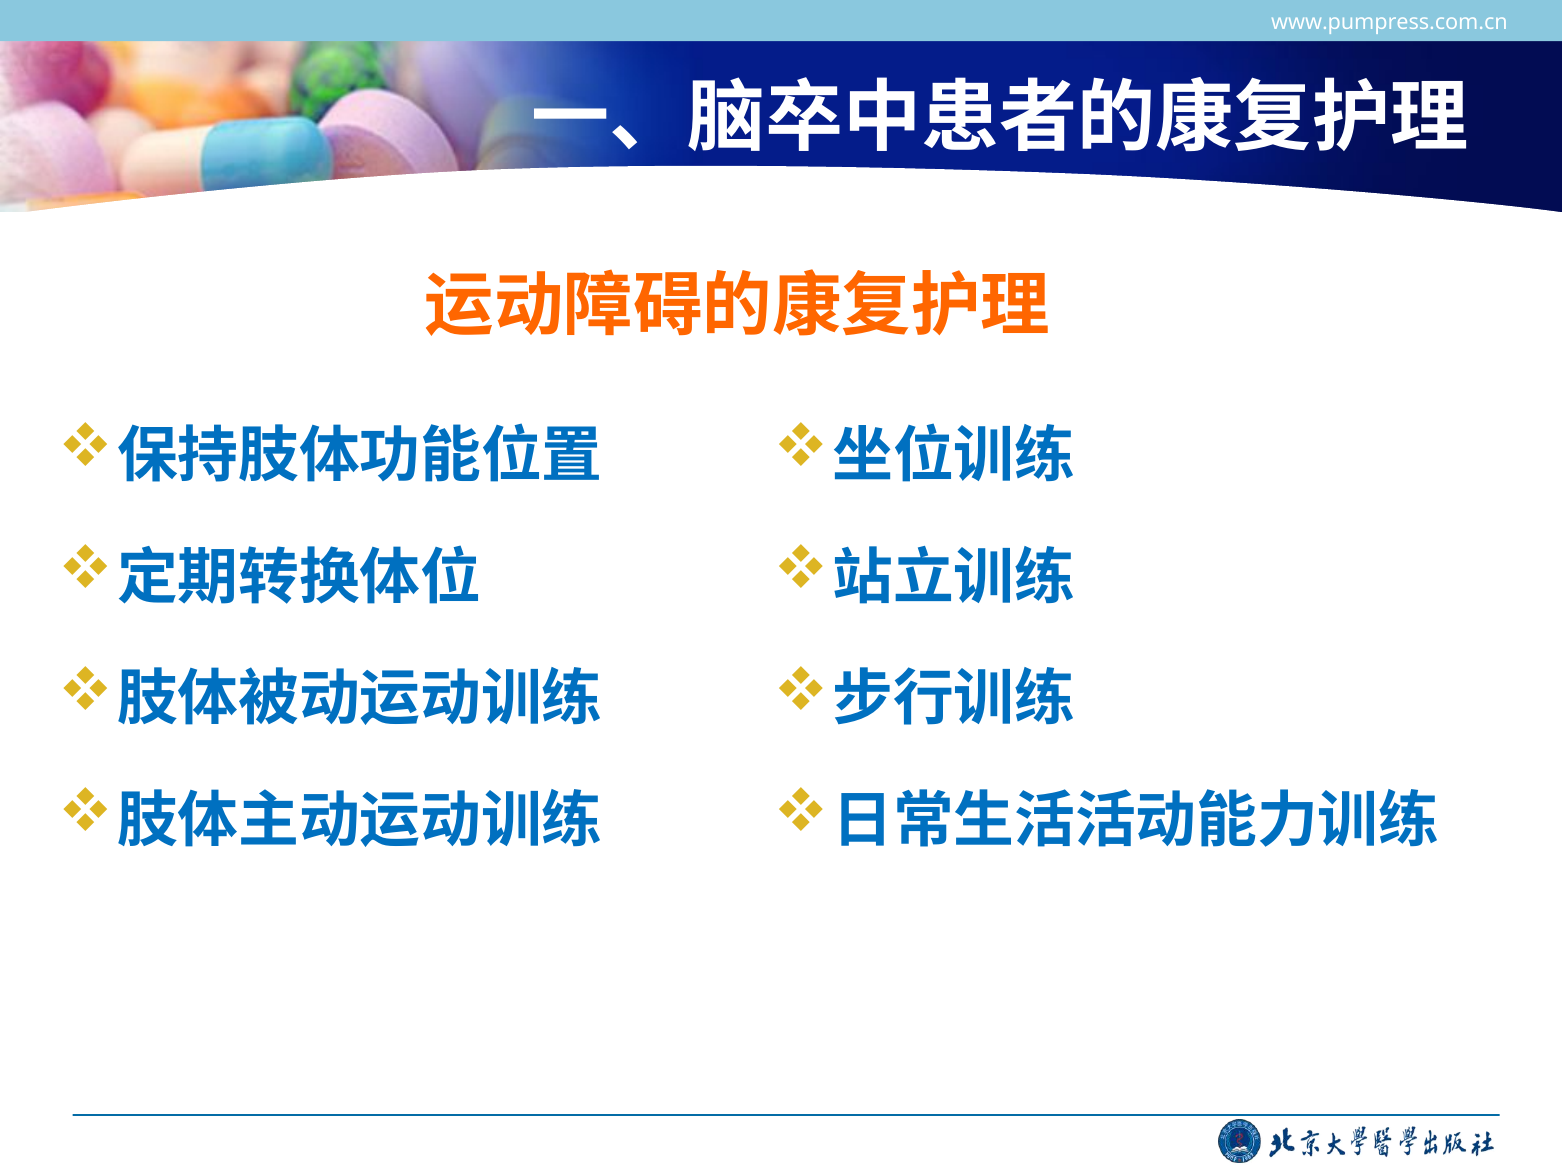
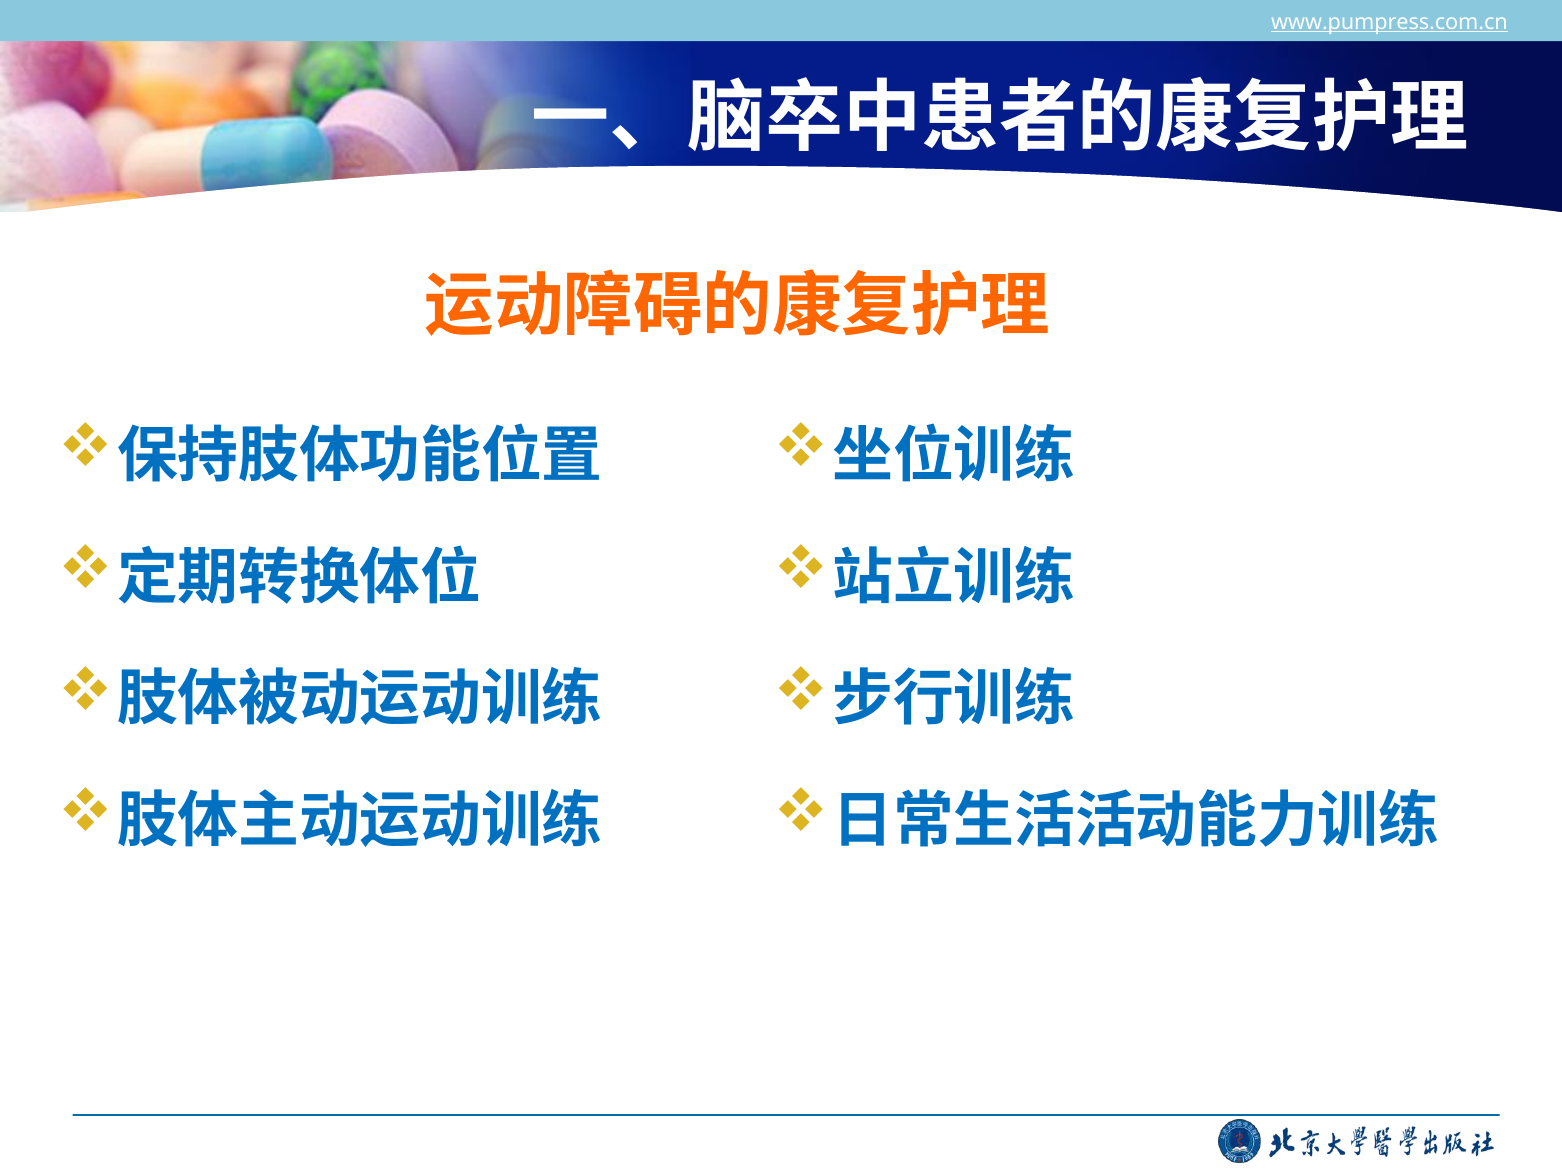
www.pumpress.com.cn underline: none -> present (1389, 22)
